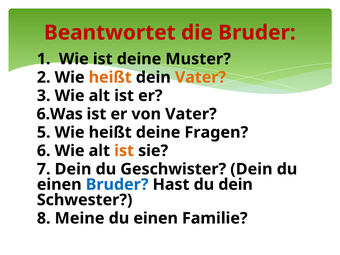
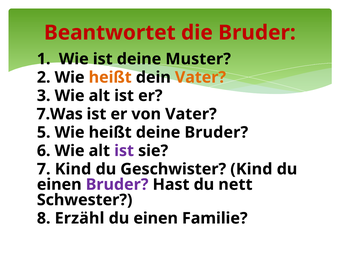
6.Was: 6.Was -> 7.Was (60, 114)
deine Fragen: Fragen -> Bruder (216, 132)
ist colour: orange -> purple (124, 151)
7 Dein: Dein -> Kind (73, 169)
Geschwister Dein: Dein -> Kind (251, 169)
Bruder colour: blue -> purple (117, 185)
du dein: dein -> nett (235, 185)
Meine: Meine -> Erzähl (80, 218)
